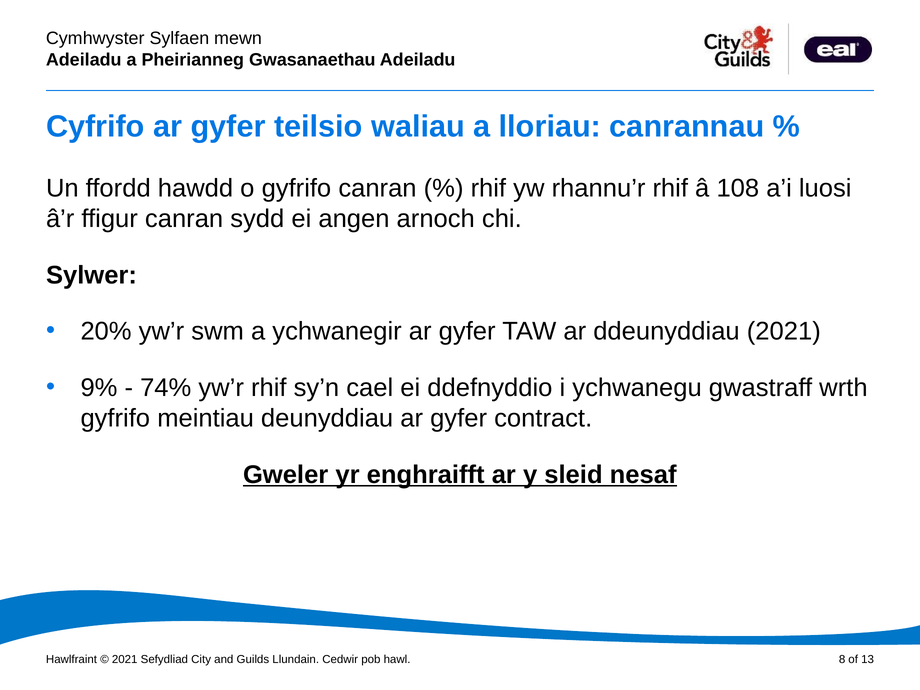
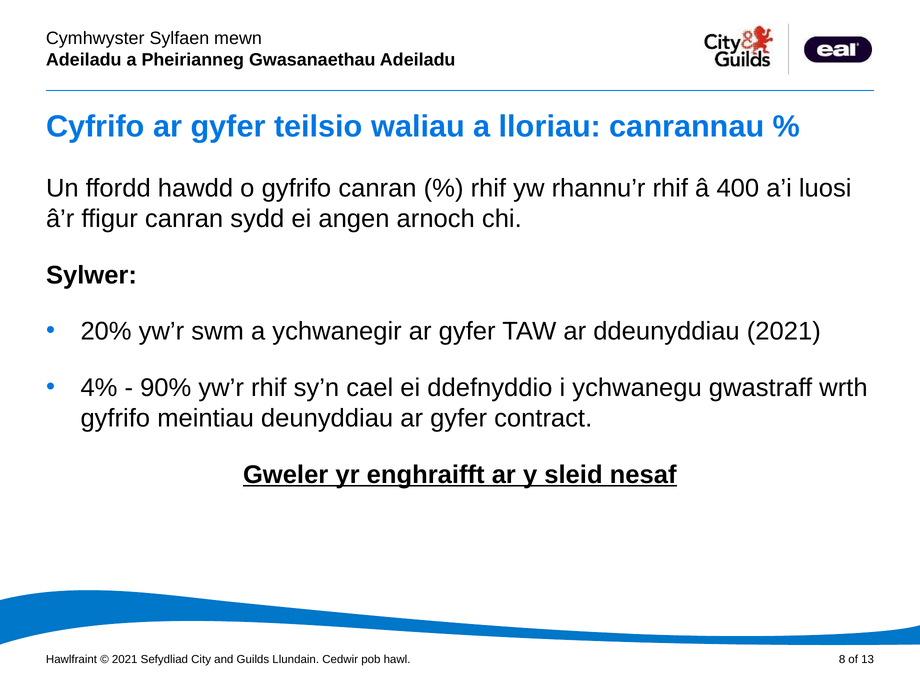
108: 108 -> 400 (738, 188)
9%: 9% -> 4% (99, 388)
74%: 74% -> 90% (166, 388)
